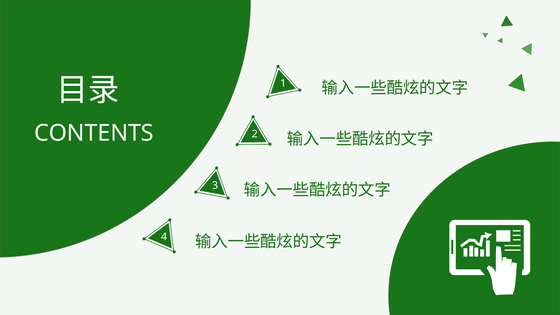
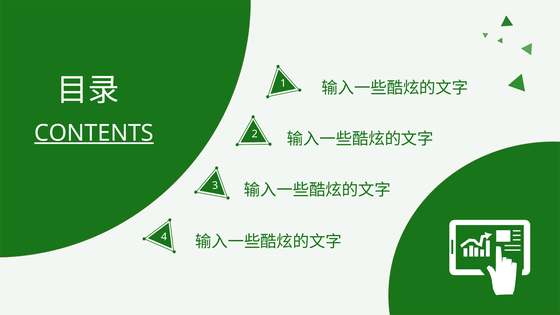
CONTENTS underline: none -> present (94, 133)
